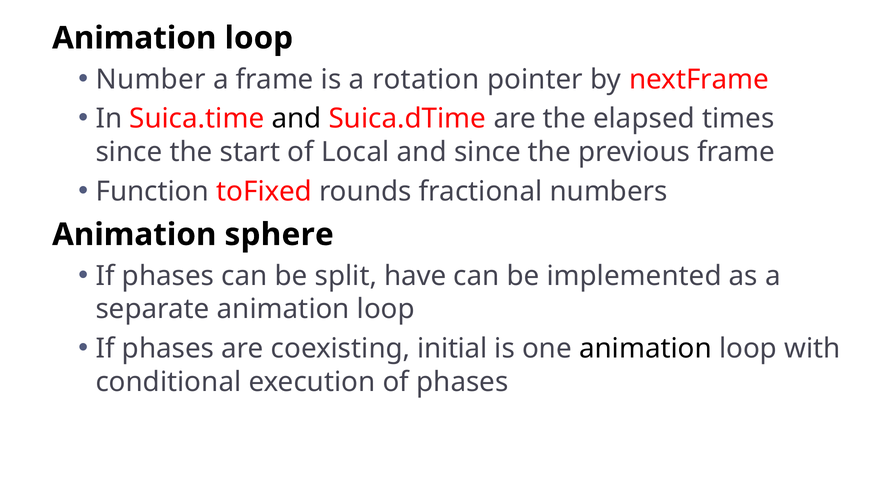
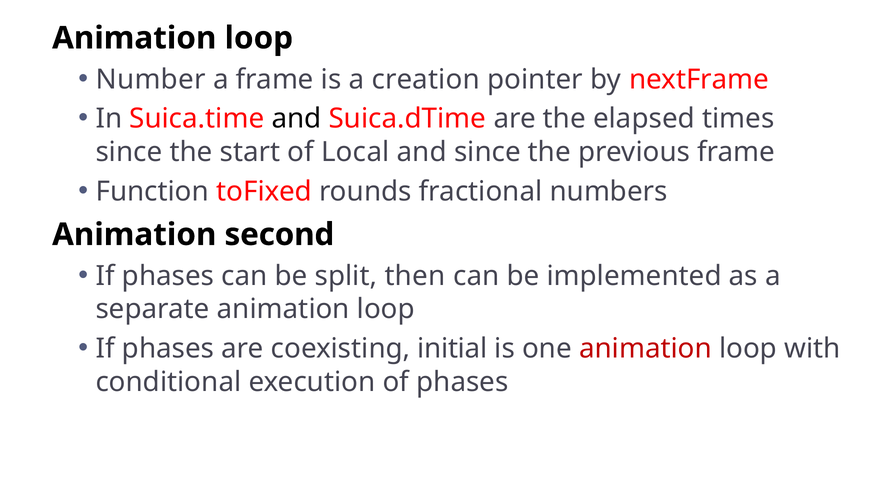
rotation: rotation -> creation (426, 79)
sphere: sphere -> second (279, 235)
have: have -> then (415, 276)
animation colour: black -> red (645, 349)
